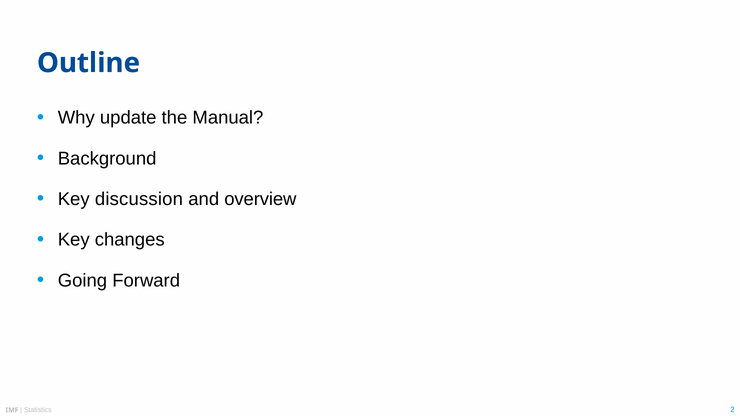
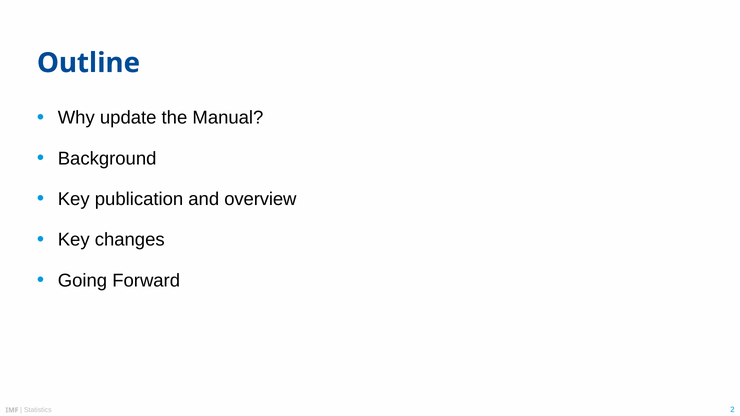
discussion: discussion -> publication (139, 199)
